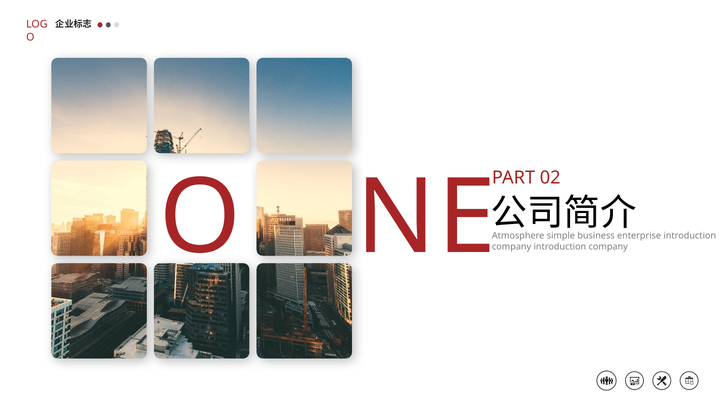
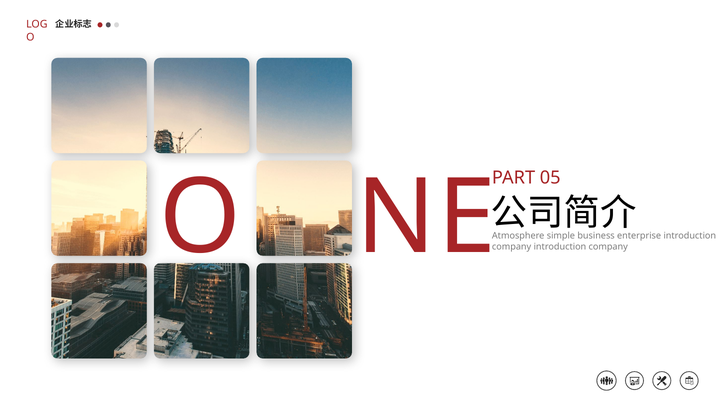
02: 02 -> 05 (550, 178)
